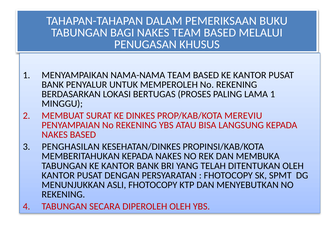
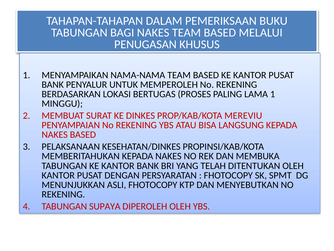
PENGHASILAN: PENGHASILAN -> PELAKSANAAN (71, 146)
SECARA: SECARA -> SUPAYA (105, 206)
